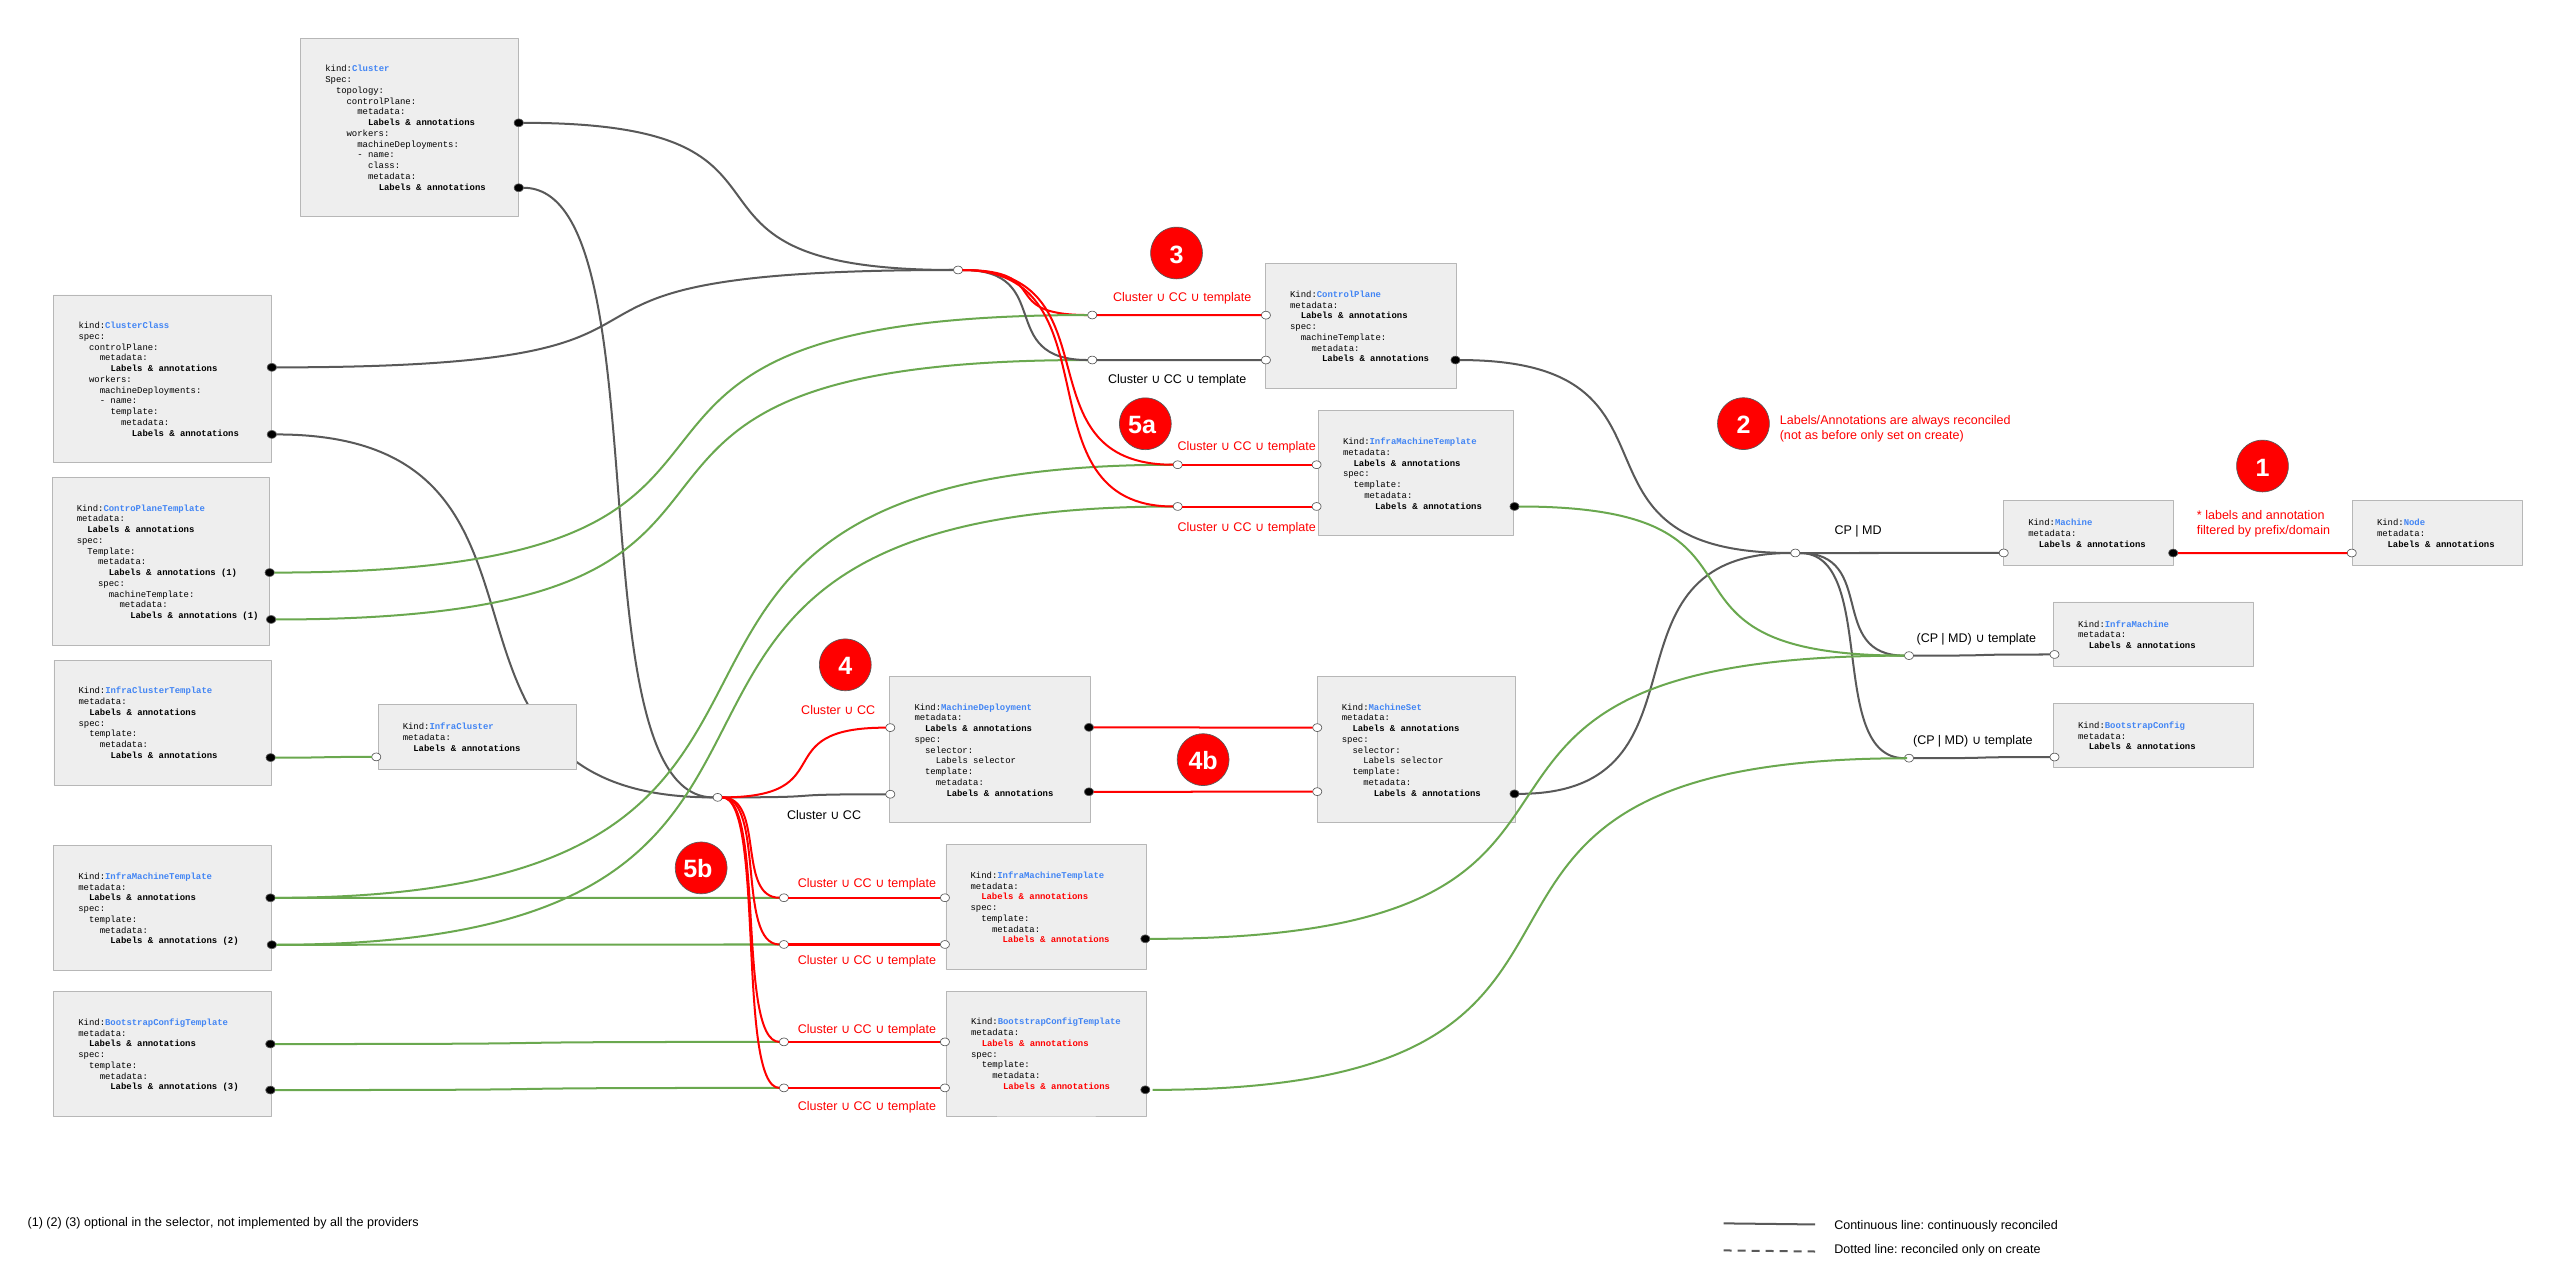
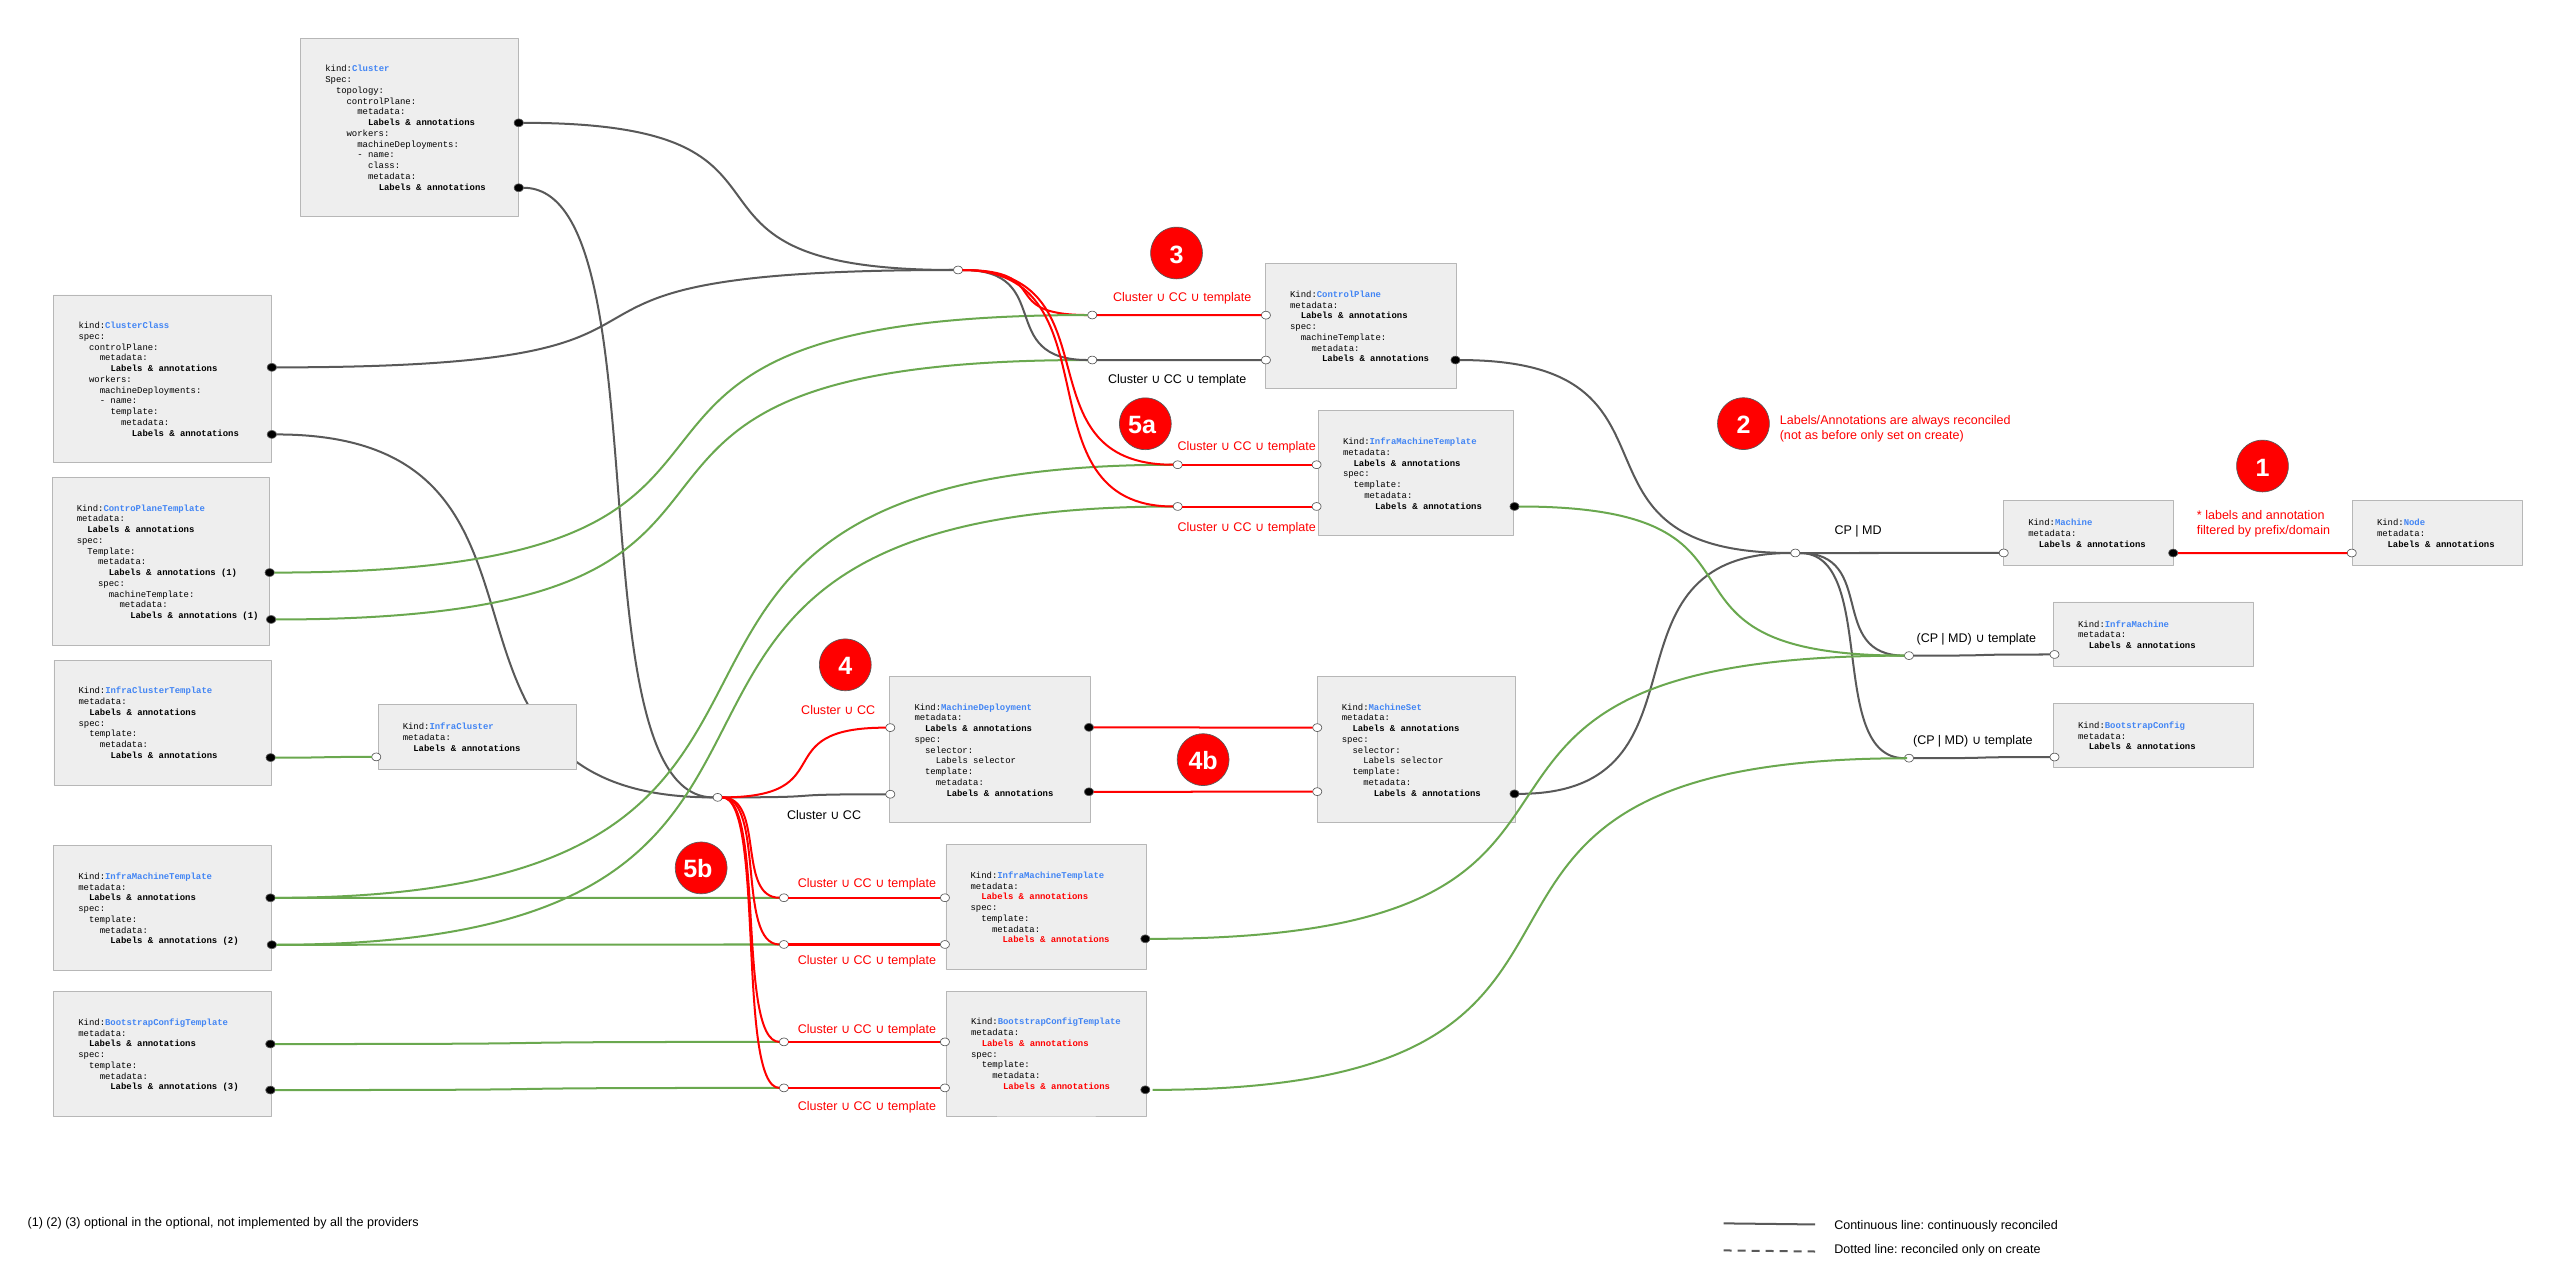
the selector: selector -> optional (190, 1222)
